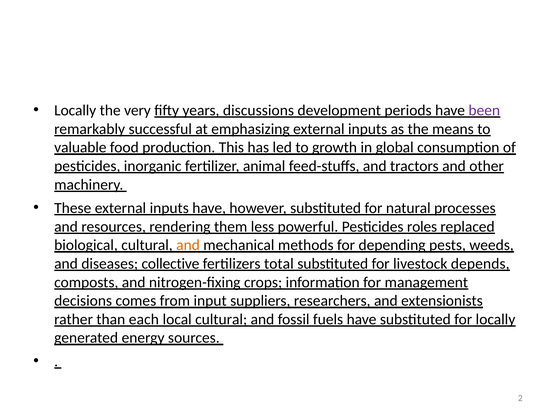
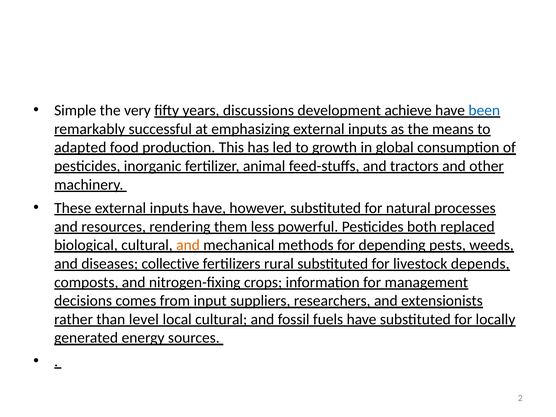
Locally: Locally -> Simple (75, 110)
periods: periods -> achieve (408, 110)
been colour: purple -> blue (484, 110)
valuable: valuable -> adapted (80, 148)
roles: roles -> both (422, 227)
total: total -> rural (279, 264)
each: each -> level (144, 319)
